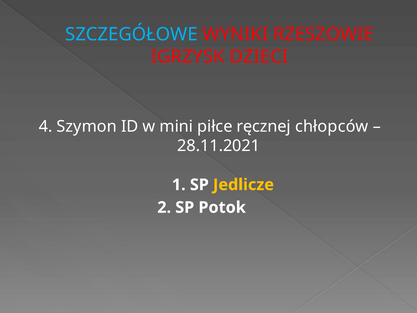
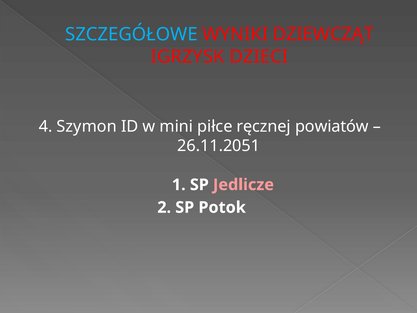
RZESZOWIE: RZESZOWIE -> DZIEWCZĄT (323, 34)
chłopców: chłopców -> powiatów (332, 126)
28.11.2021: 28.11.2021 -> 26.11.2051 (219, 146)
Jedlicze colour: yellow -> pink (243, 185)
